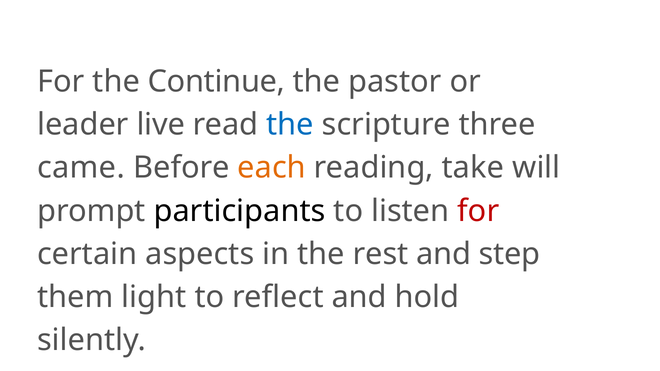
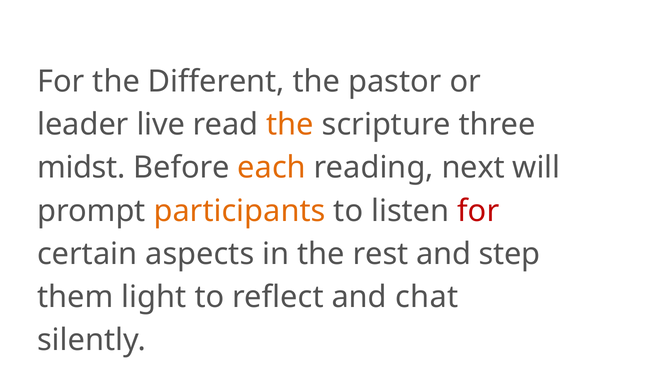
Continue: Continue -> Different (216, 82)
the colour: blue -> orange (290, 125)
came: came -> midst (81, 168)
take: take -> next (473, 168)
participants colour: black -> orange (240, 211)
hold: hold -> chat (427, 297)
